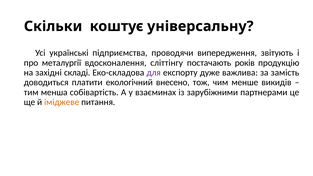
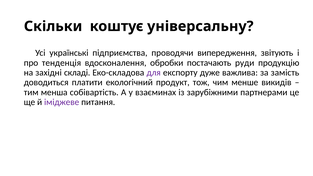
металургії: металургії -> тенденція (61, 63)
сліттінгу: сліттінгу -> обробки (167, 63)
років: років -> руди (245, 63)
внесено: внесено -> продукт (173, 83)
іміджеве colour: orange -> purple (62, 102)
